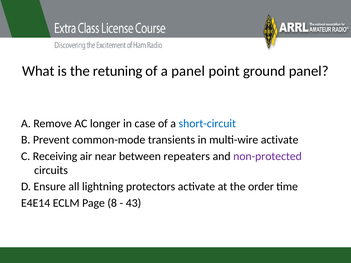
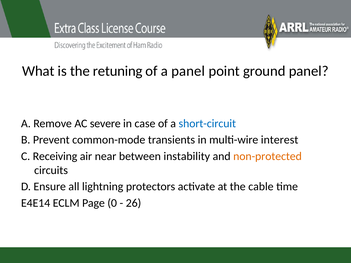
longer: longer -> severe (105, 124)
multi-wire activate: activate -> interest (280, 140)
repeaters: repeaters -> instability (187, 156)
non-protected colour: purple -> orange (267, 156)
order: order -> cable (261, 187)
8: 8 -> 0 (112, 203)
43: 43 -> 26 (133, 203)
